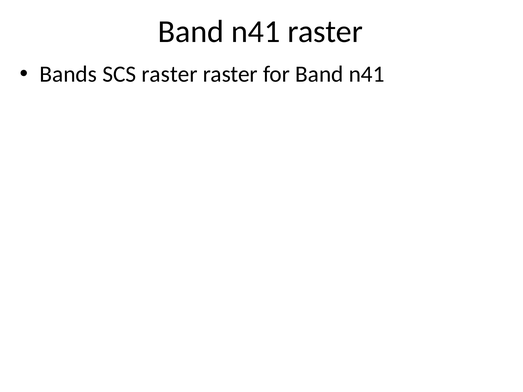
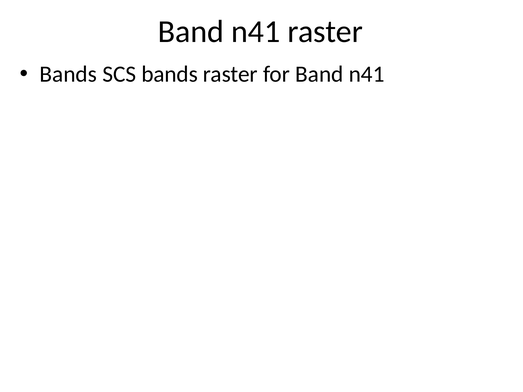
SCS raster: raster -> bands (170, 74)
